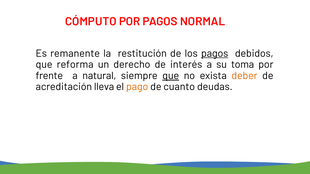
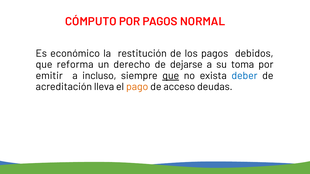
remanente: remanente -> económico (75, 53)
pagos underline: present -> none (215, 53)
interés: interés -> dejarse (186, 65)
frente: frente -> emitir (49, 76)
natural: natural -> incluso (99, 76)
deber colour: orange -> blue (244, 76)
cuanto: cuanto -> acceso (179, 87)
